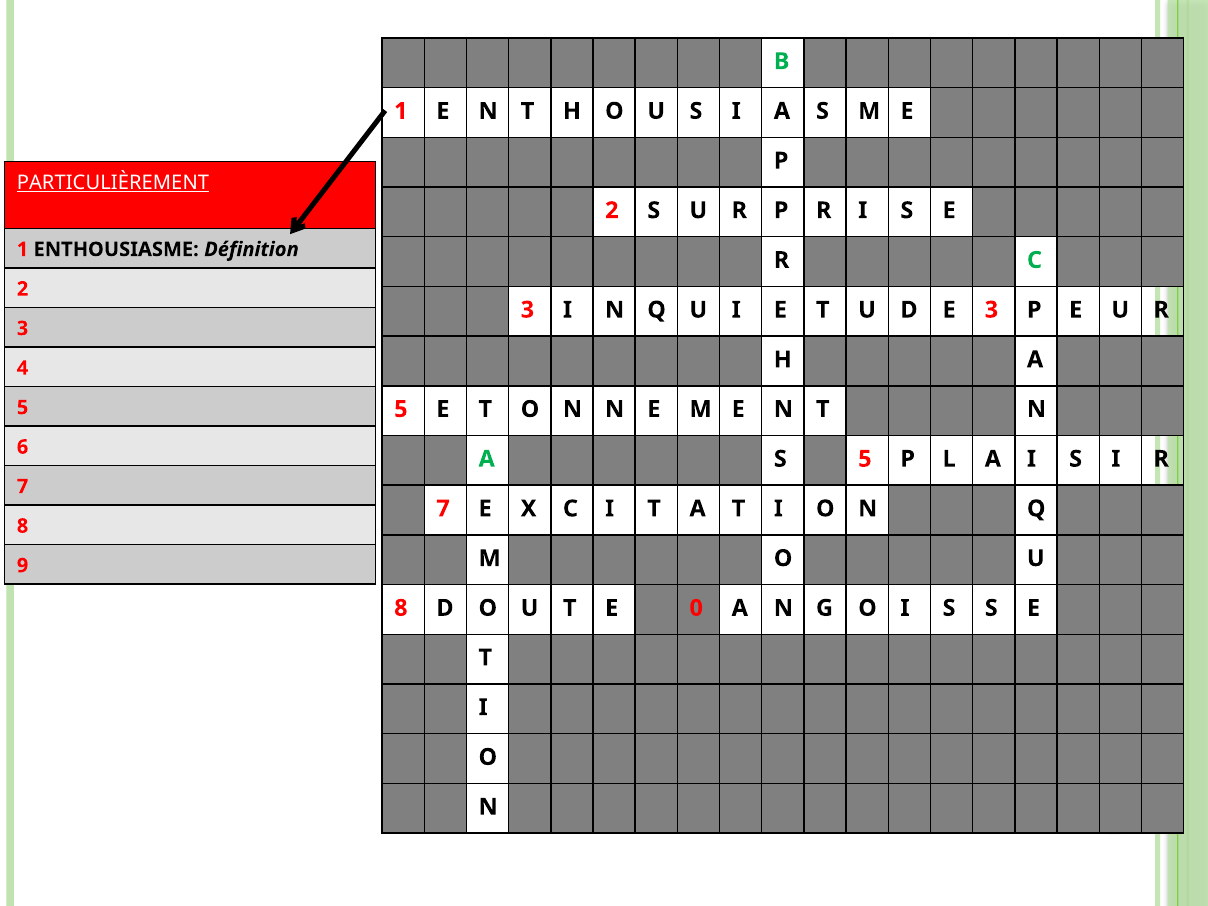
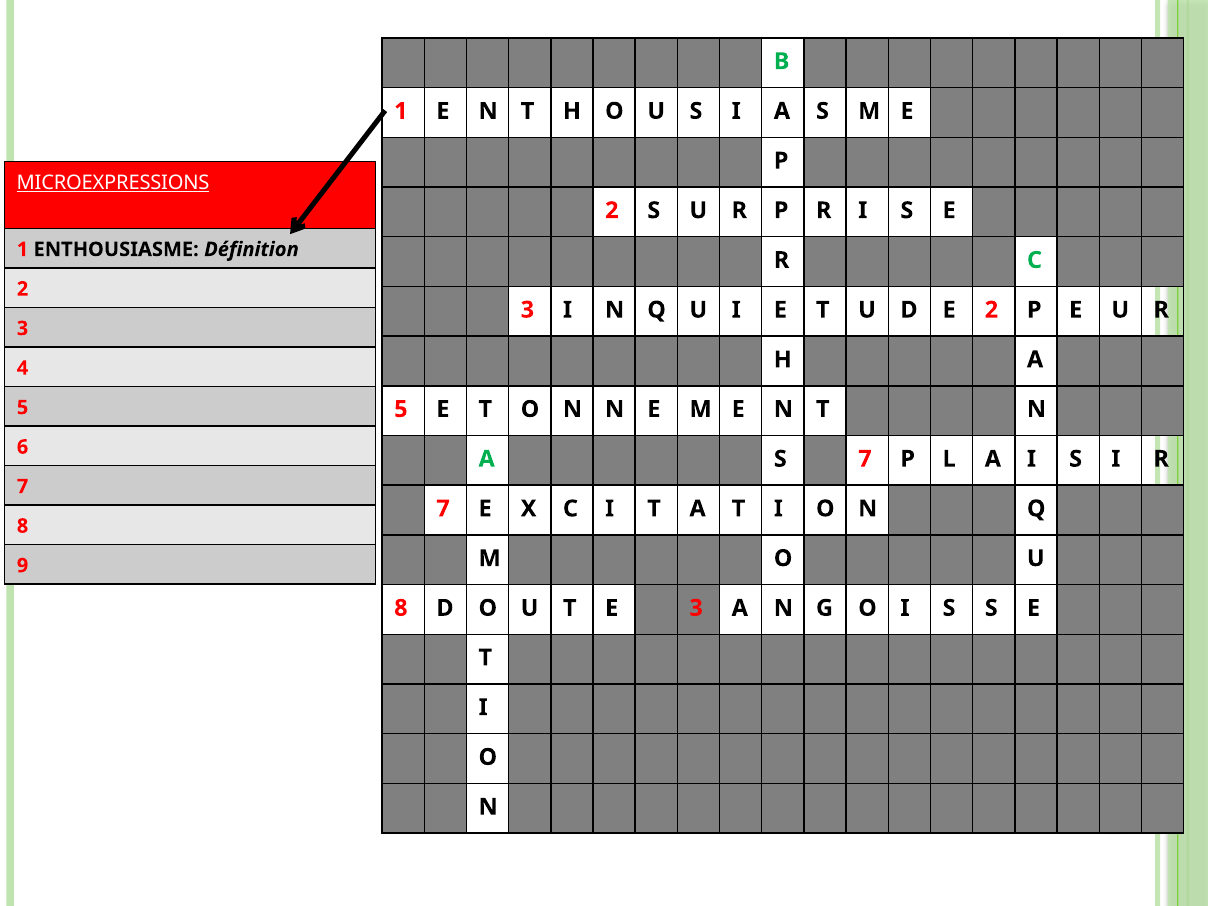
PARTICULIÈREMENT: PARTICULIÈREMENT -> MICROEXPRESSIONS (113, 183)
E 3: 3 -> 2 (991, 310)
S 5: 5 -> 7 (865, 459)
E 0: 0 -> 3 (696, 608)
